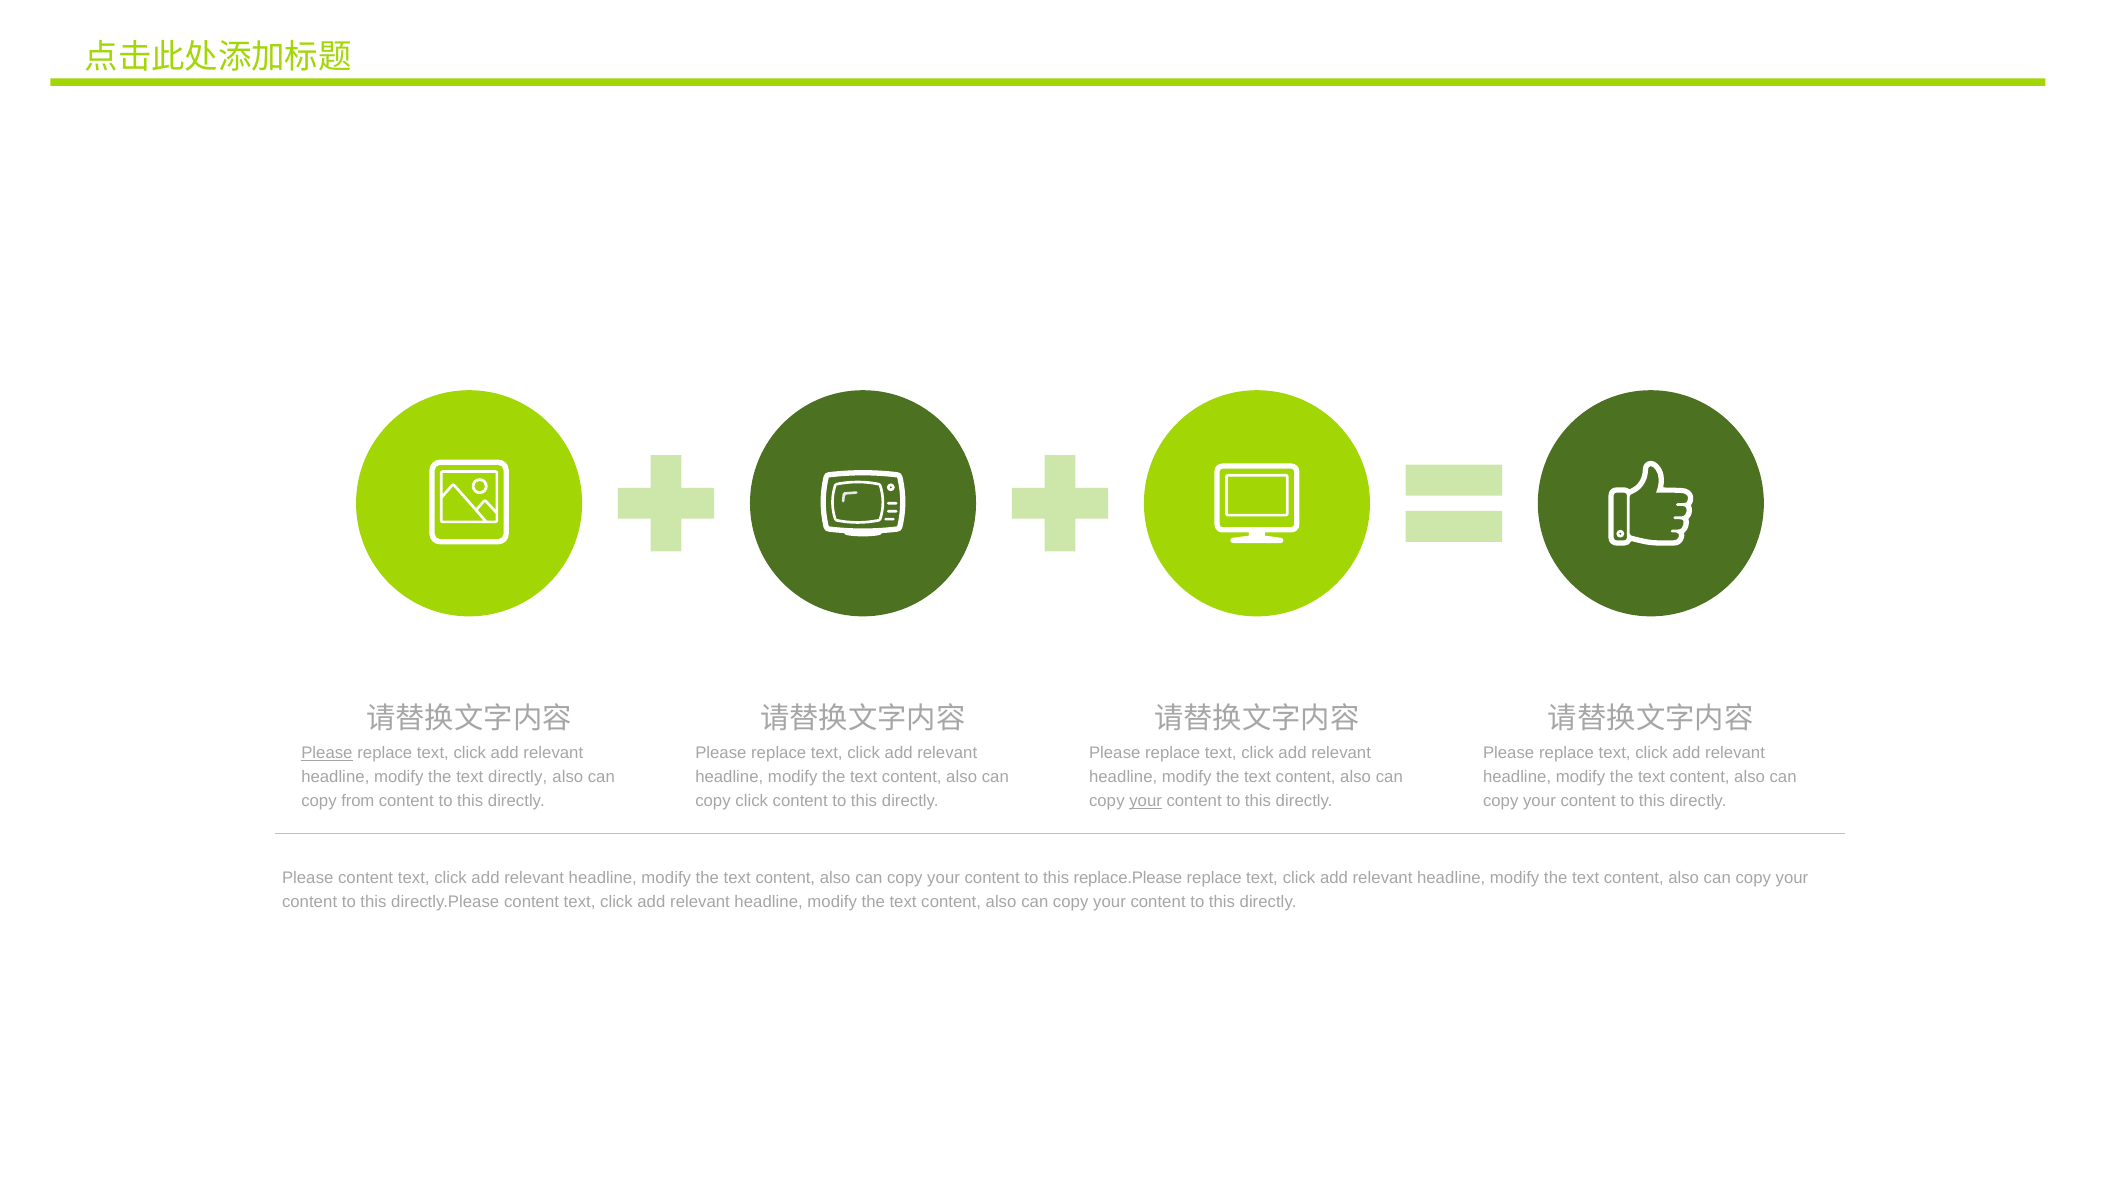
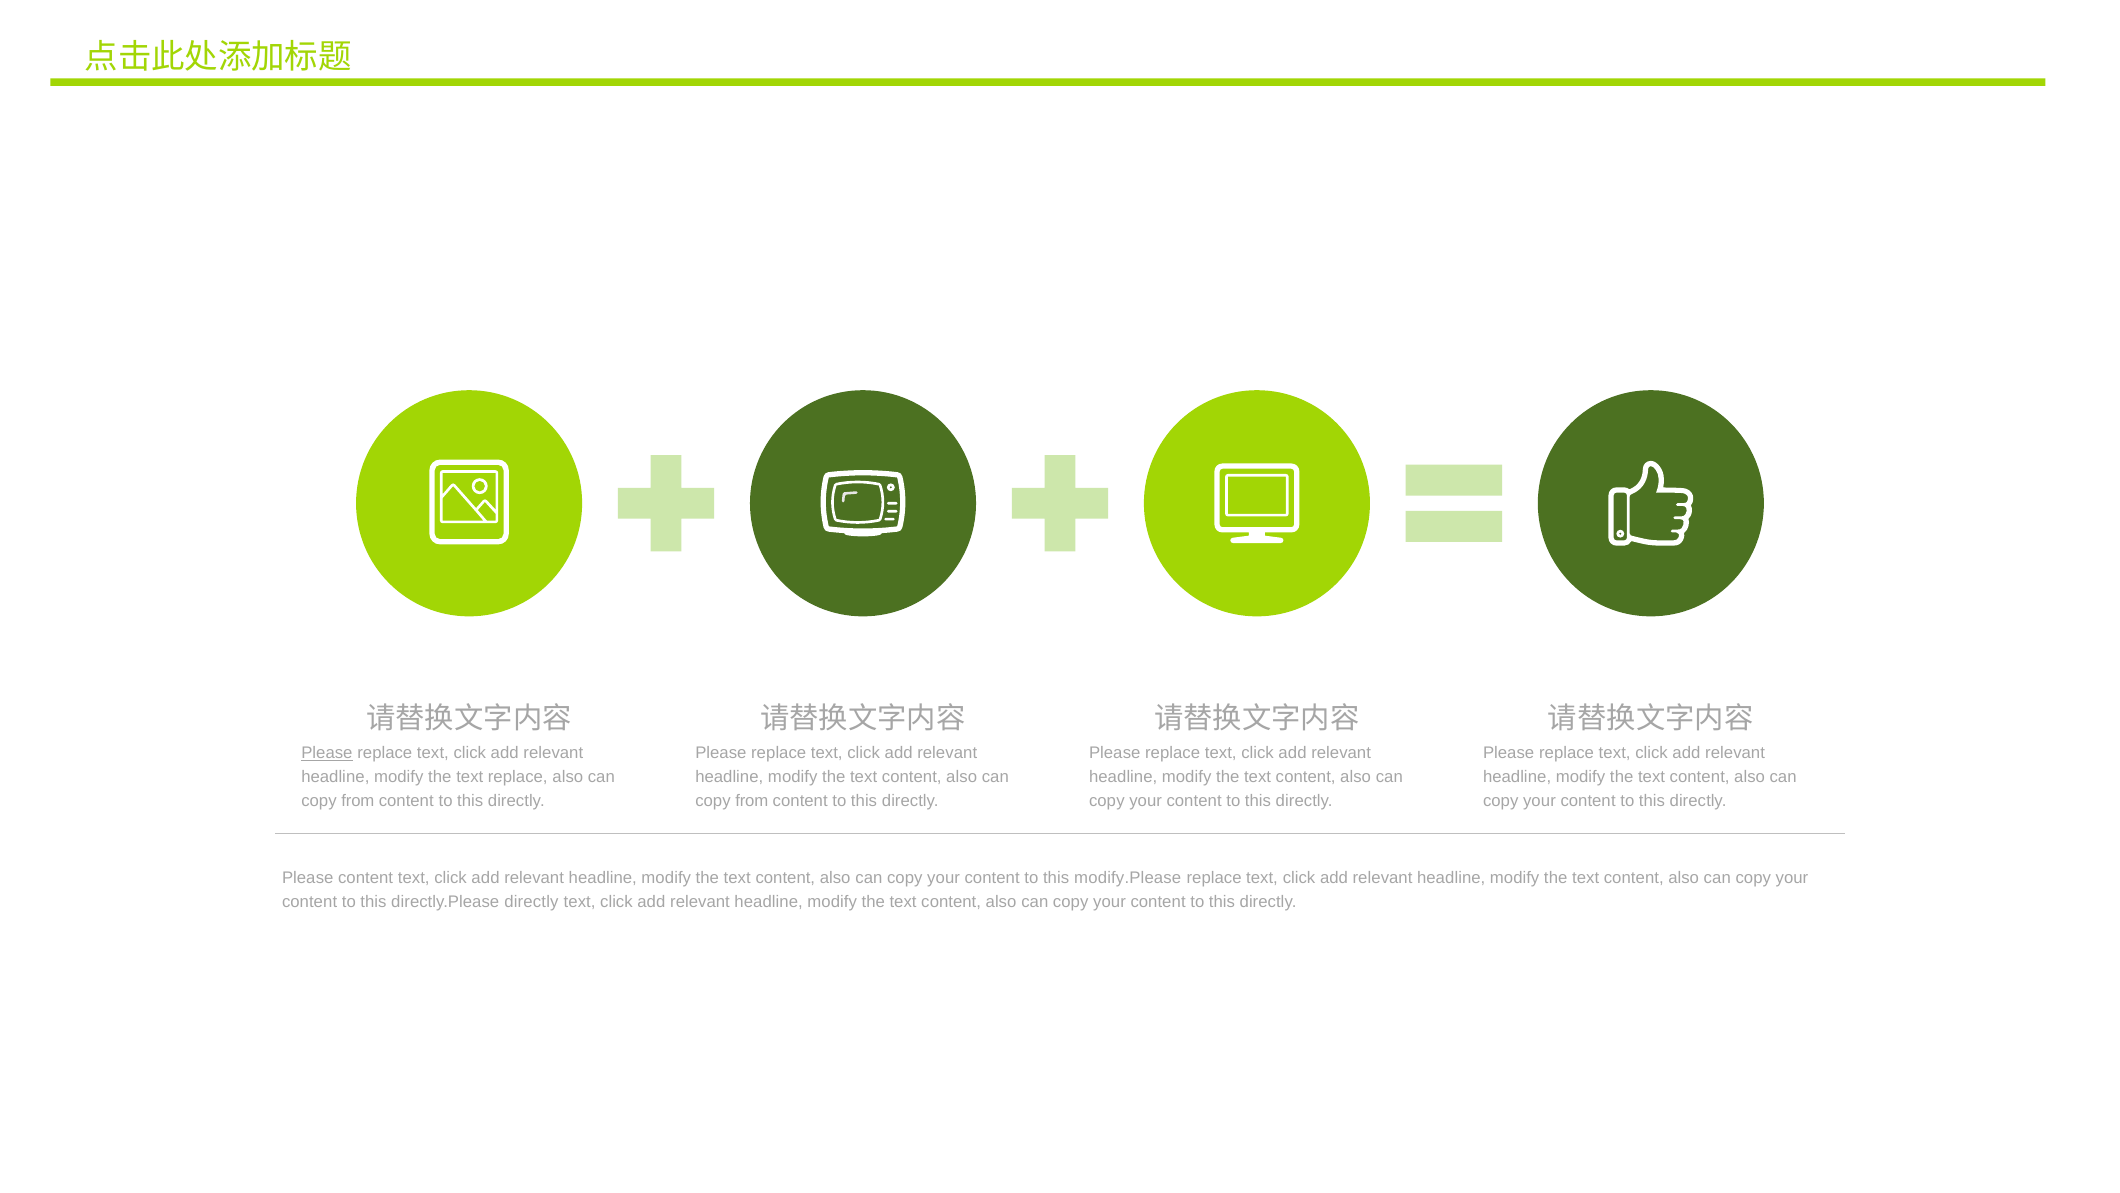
text directly: directly -> replace (518, 777)
click: click -> from (752, 801)
your underline: present -> none (1146, 801)
replace.Please: replace.Please -> modify.Please (1128, 878)
directly.Please content: content -> directly (531, 902)
